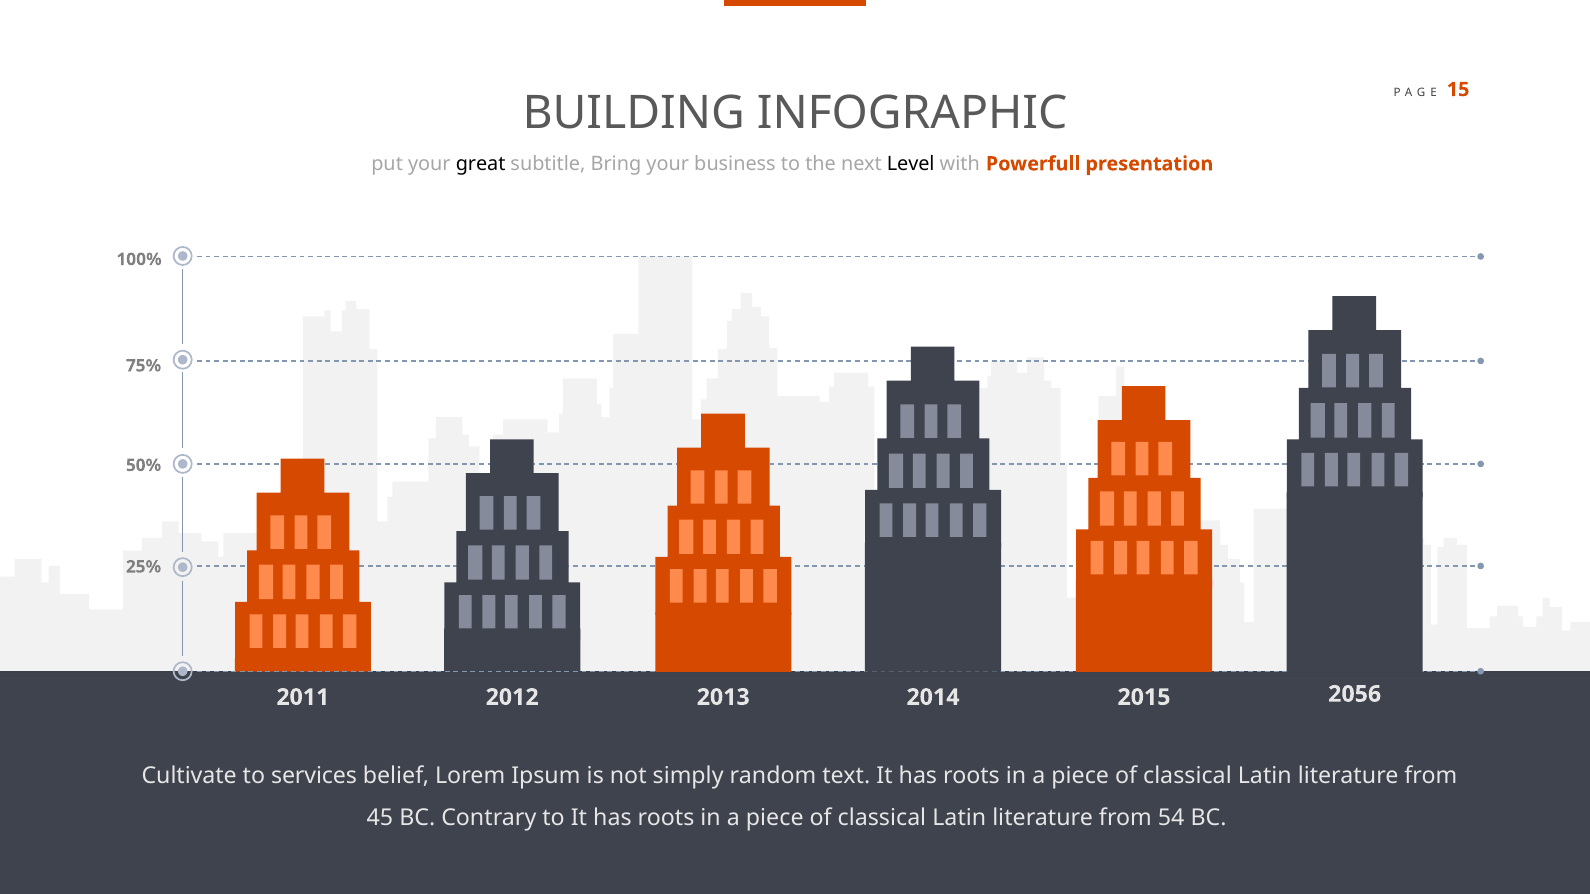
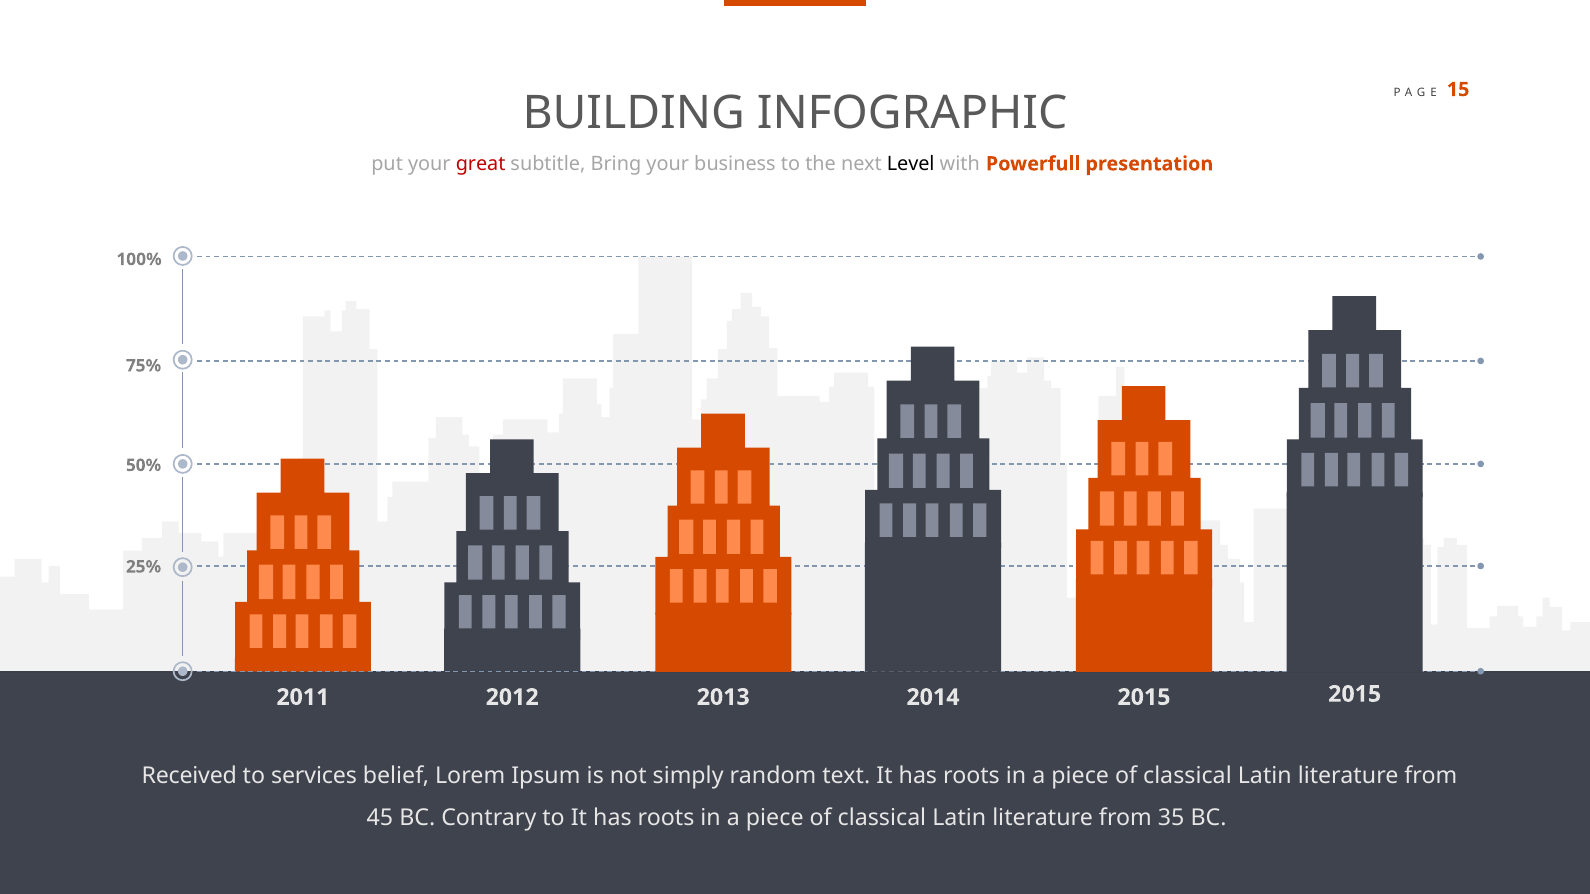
great colour: black -> red (481, 164)
2056: 2056 -> 2015 (1355, 694)
Cultivate: Cultivate -> Received (189, 776)
54: 54 -> 35 (1171, 818)
